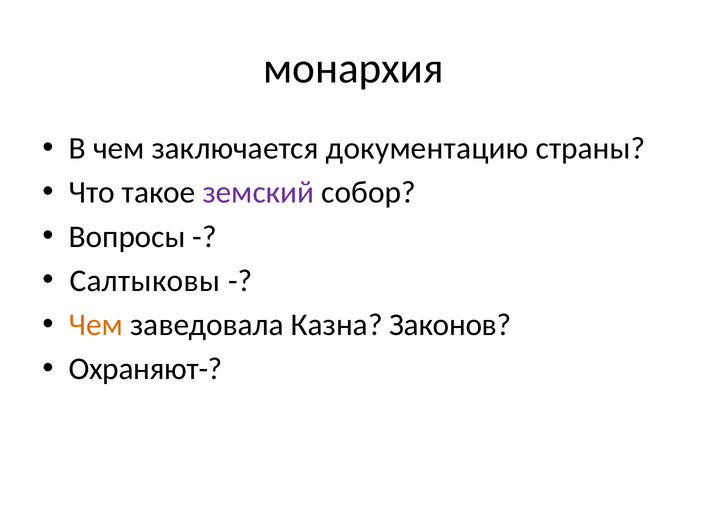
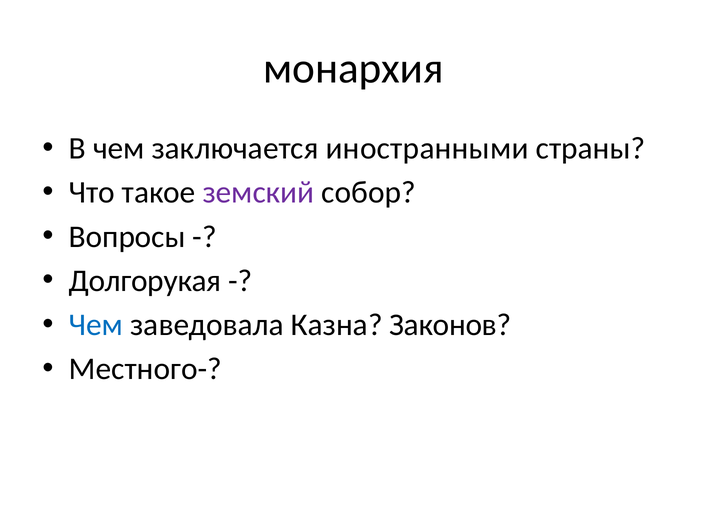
документацию: документацию -> иностранными (427, 148)
Салтыковы: Салтыковы -> Долгорукая (145, 280)
Чем colour: orange -> blue (96, 324)
Охраняют-: Охраняют- -> Местного- (145, 368)
